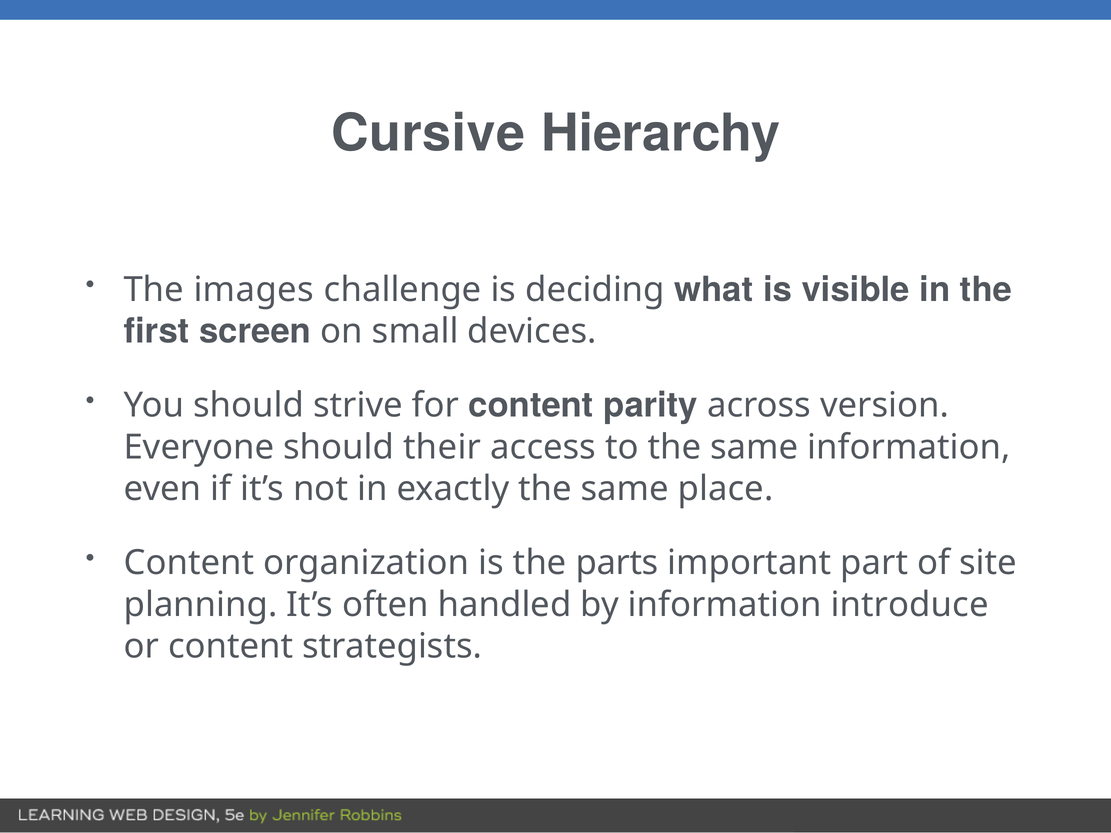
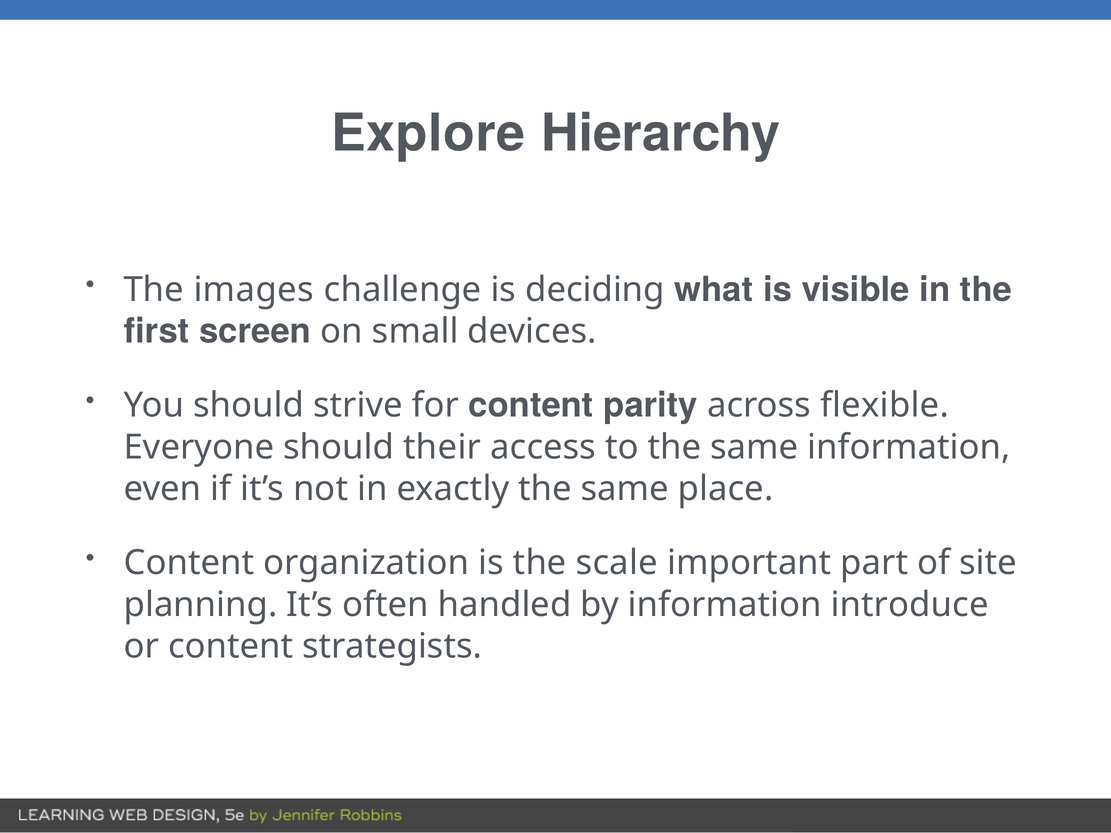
Cursive: Cursive -> Explore (428, 134)
version: version -> flexible (885, 406)
parts: parts -> scale (617, 563)
